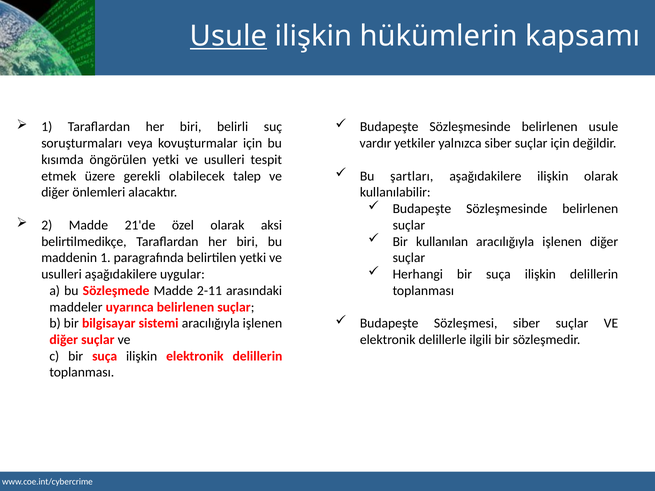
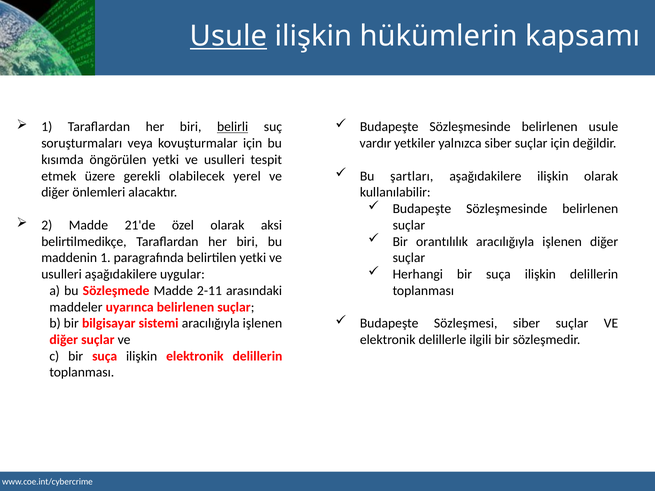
belirli underline: none -> present (233, 127)
talep: talep -> yerel (247, 176)
kullanılan: kullanılan -> orantılılık (442, 242)
